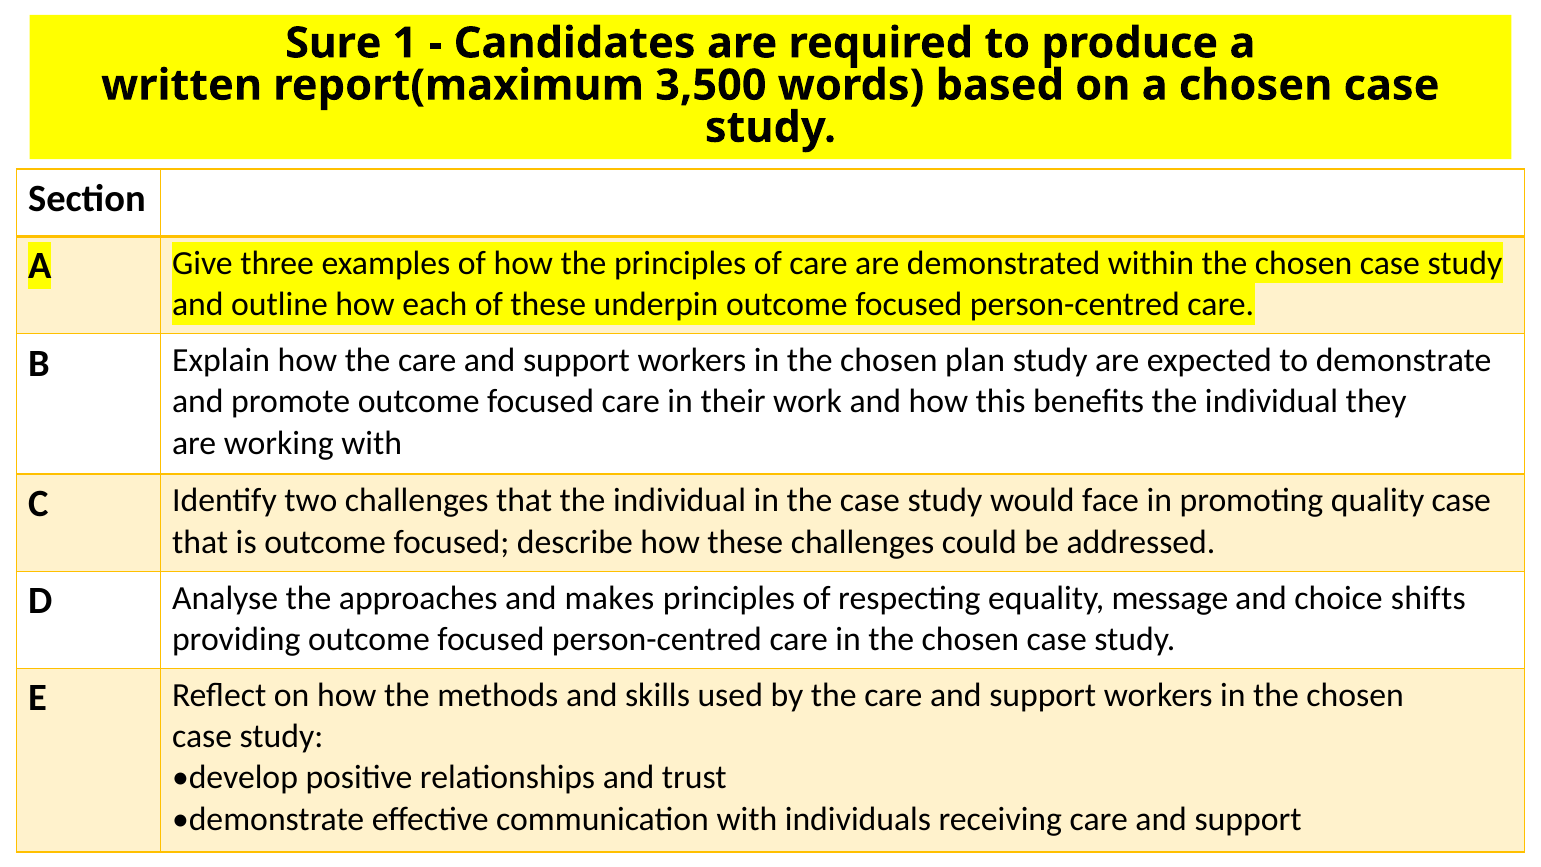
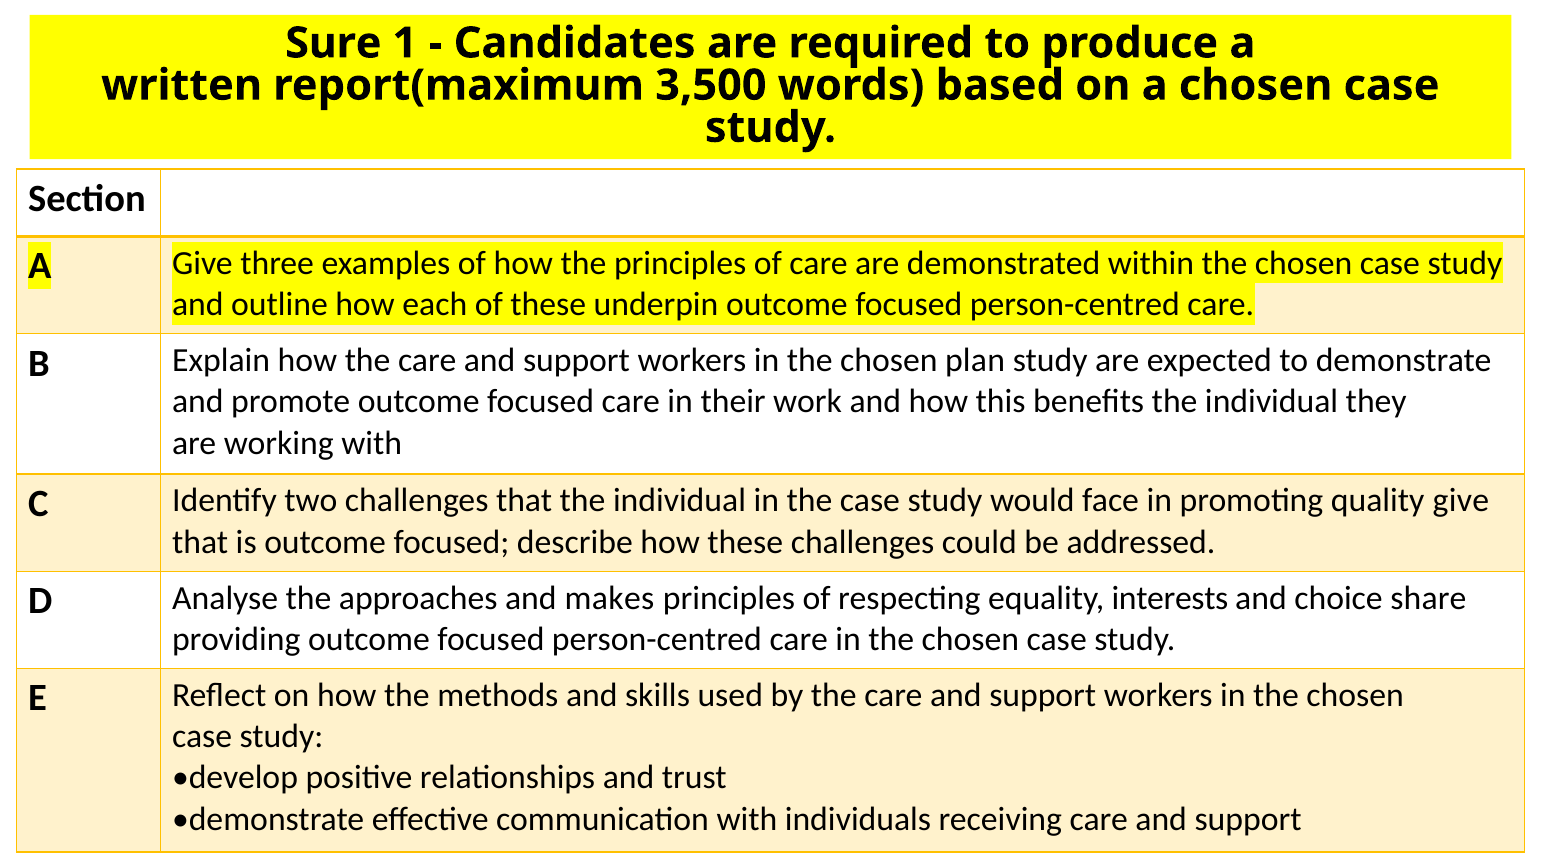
quality case: case -> give (1461, 501)
message: message -> interests (1170, 598)
shifts: shifts -> share (1428, 598)
